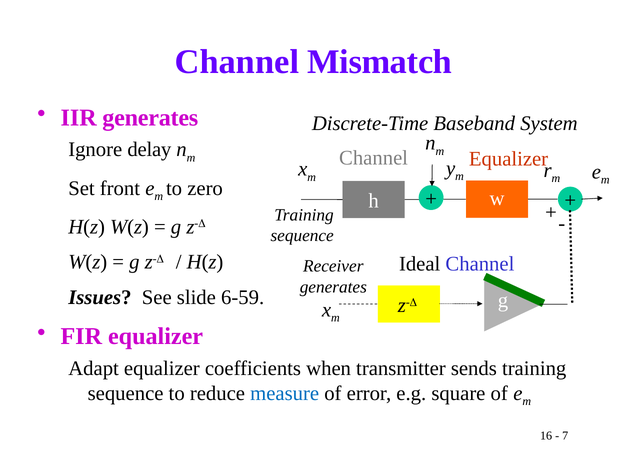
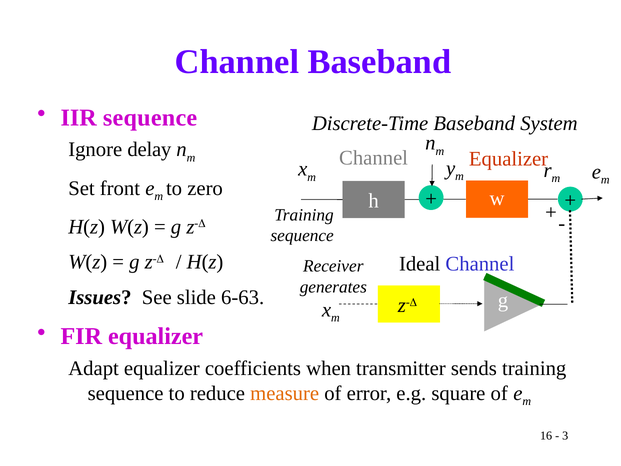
Channel Mismatch: Mismatch -> Baseband (379, 62)
IIR generates: generates -> sequence (150, 118)
6-59: 6-59 -> 6-63 (243, 297)
measure colour: blue -> orange (285, 393)
7: 7 -> 3 (565, 436)
